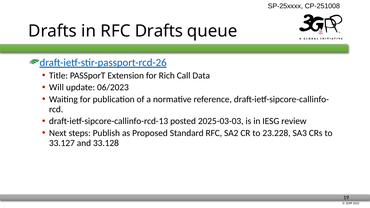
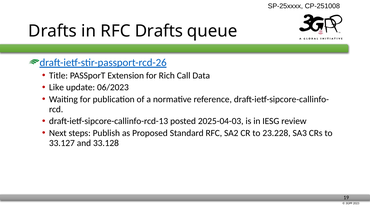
Will: Will -> Like (56, 87)
2025-03-03: 2025-03-03 -> 2025-04-03 (221, 121)
